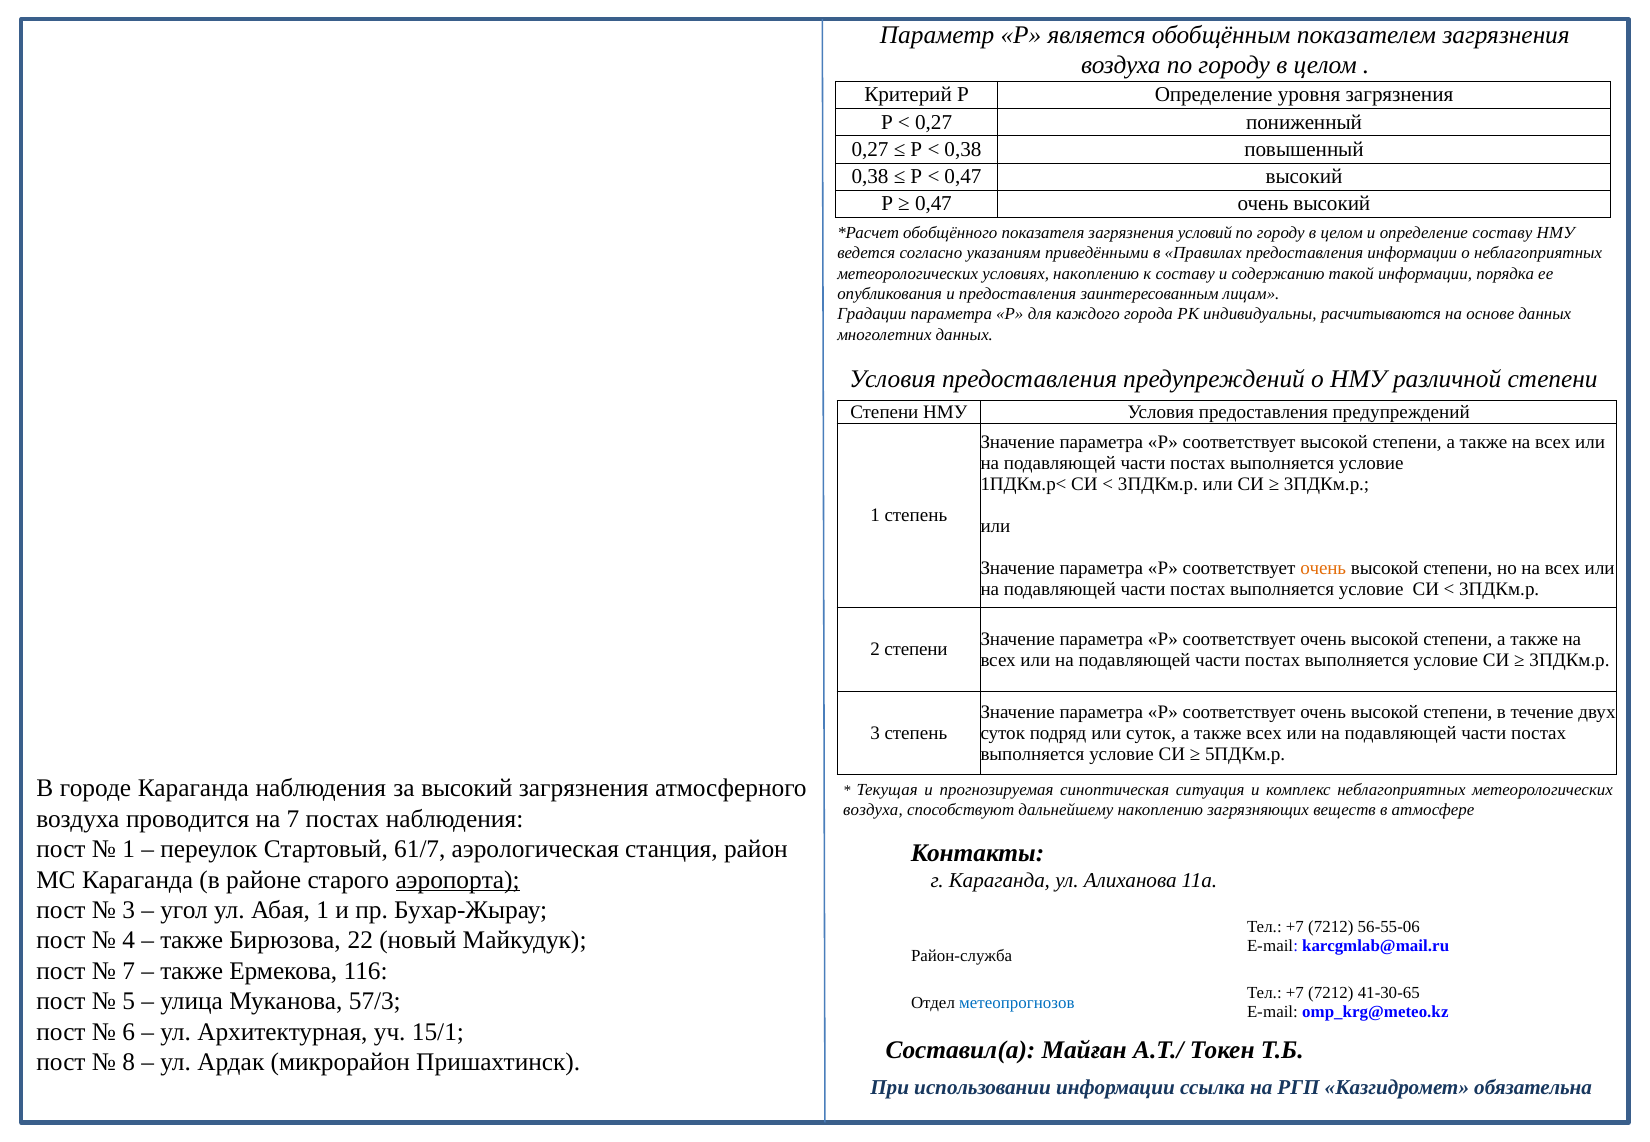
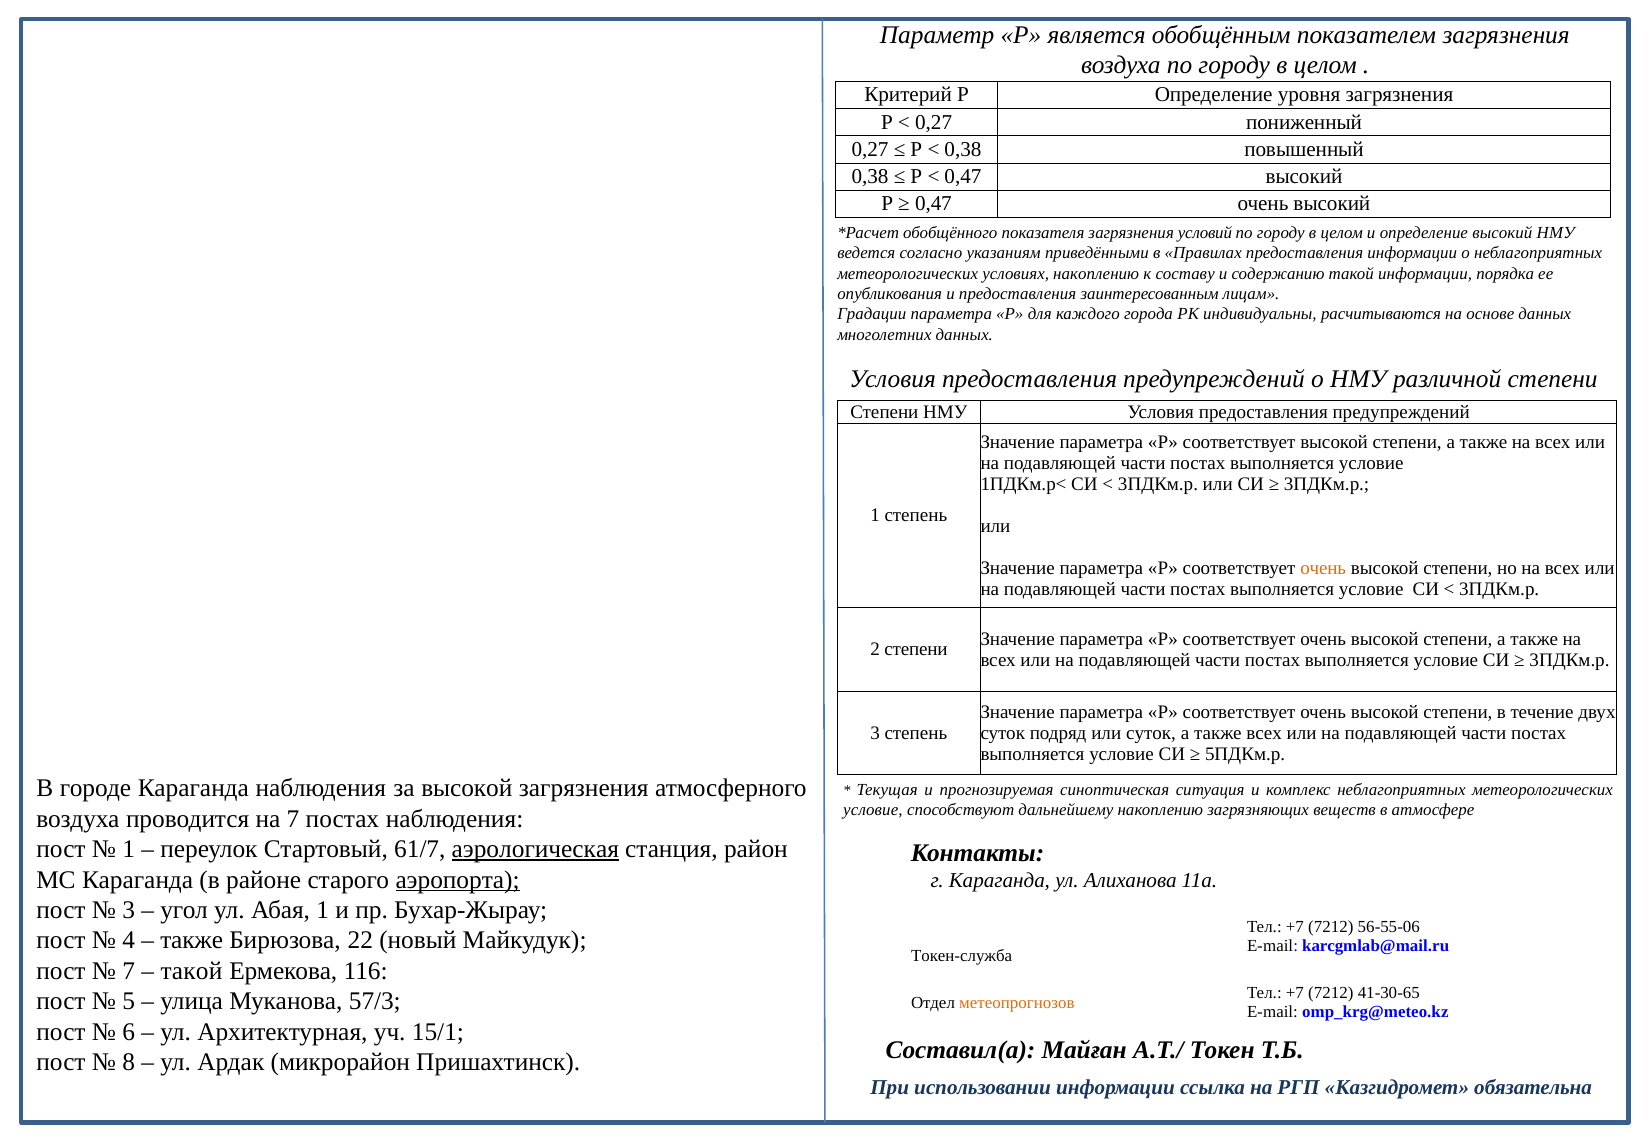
определение составу: составу -> высокий (1502, 233)
за высокий: высокий -> высокой (467, 789)
воздуха: воздуха -> условие (873, 810)
аэрологическая underline: none -> present (535, 849)
Район-служба: Район-служба -> Токен-служба (962, 956)
также: также -> такой (191, 971)
метеопрогнозов colour: blue -> orange (1017, 1003)
